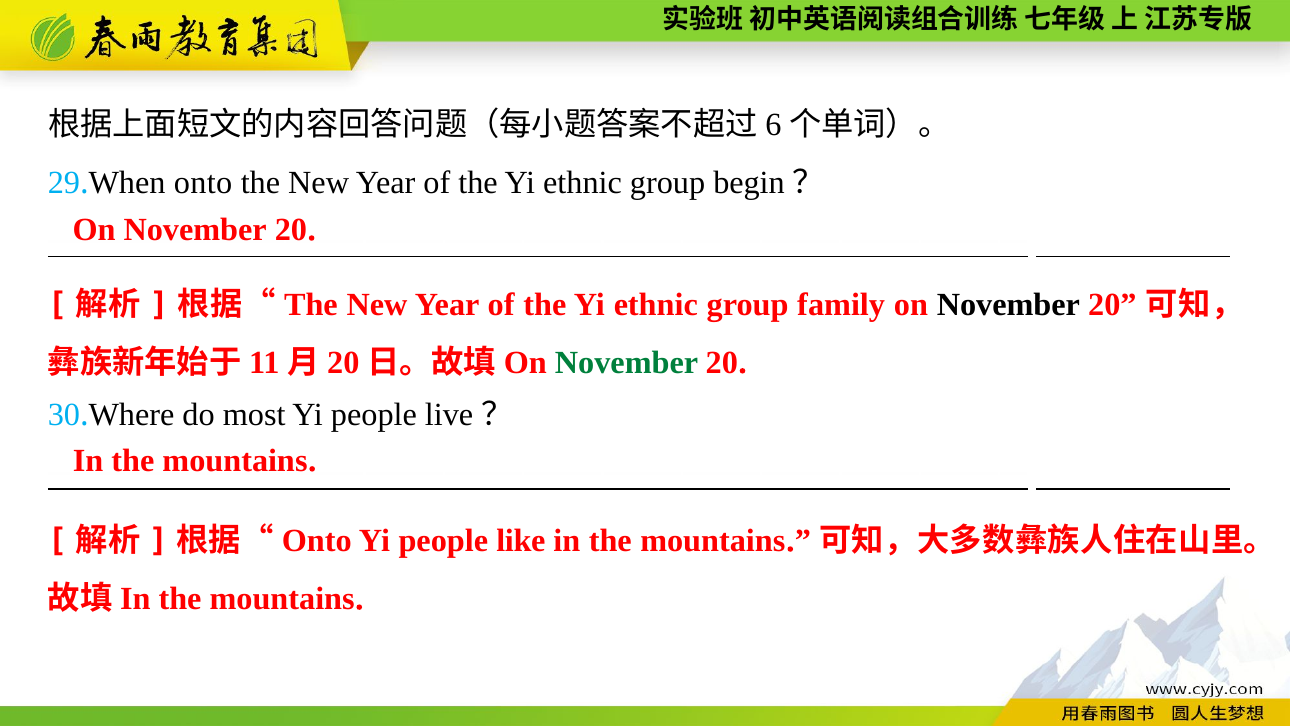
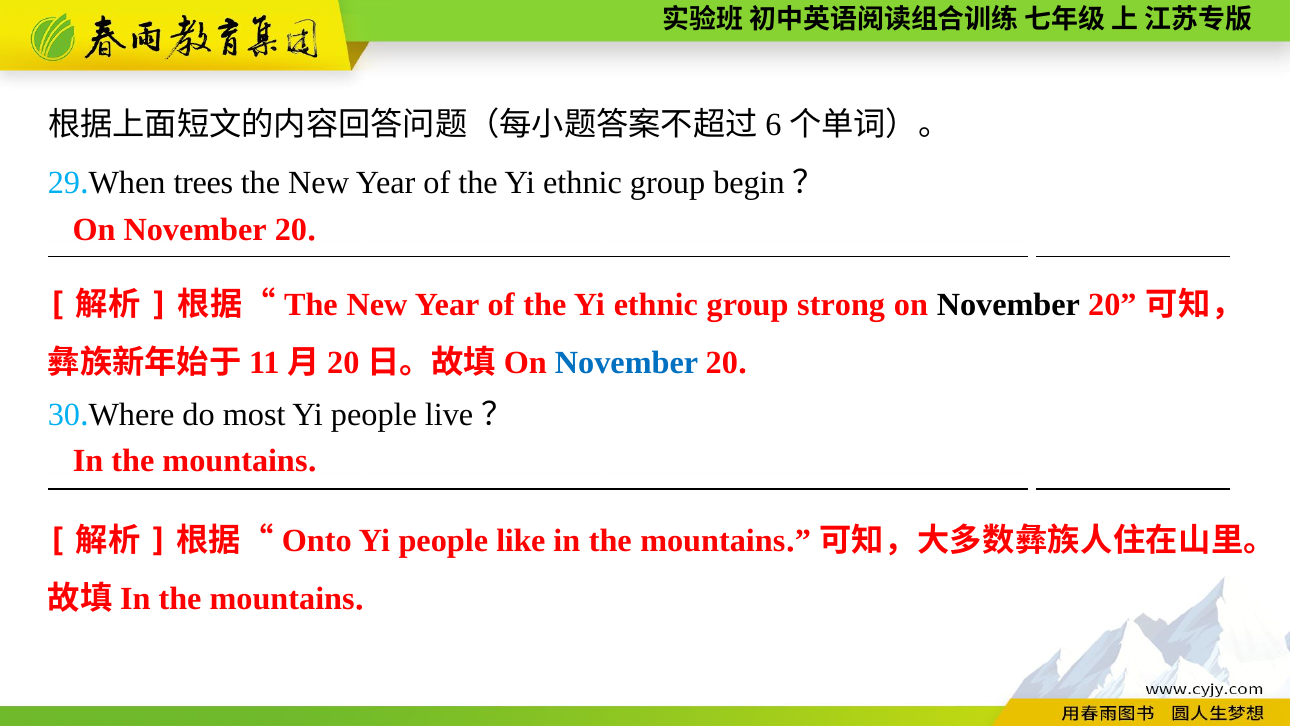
onto: onto -> trees (203, 183)
family: family -> strong (841, 304)
November colour: green -> blue (627, 362)
